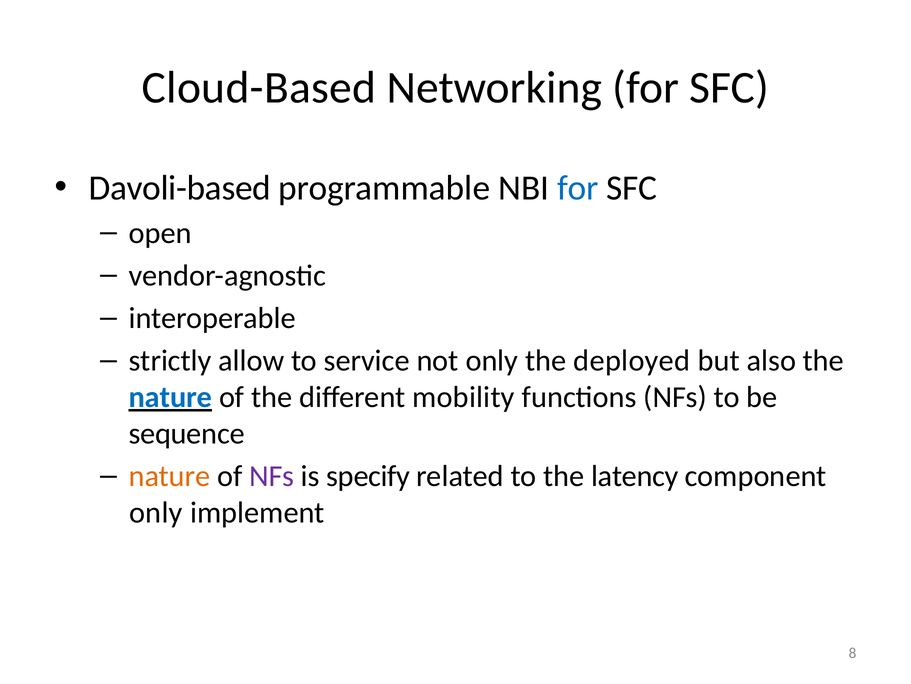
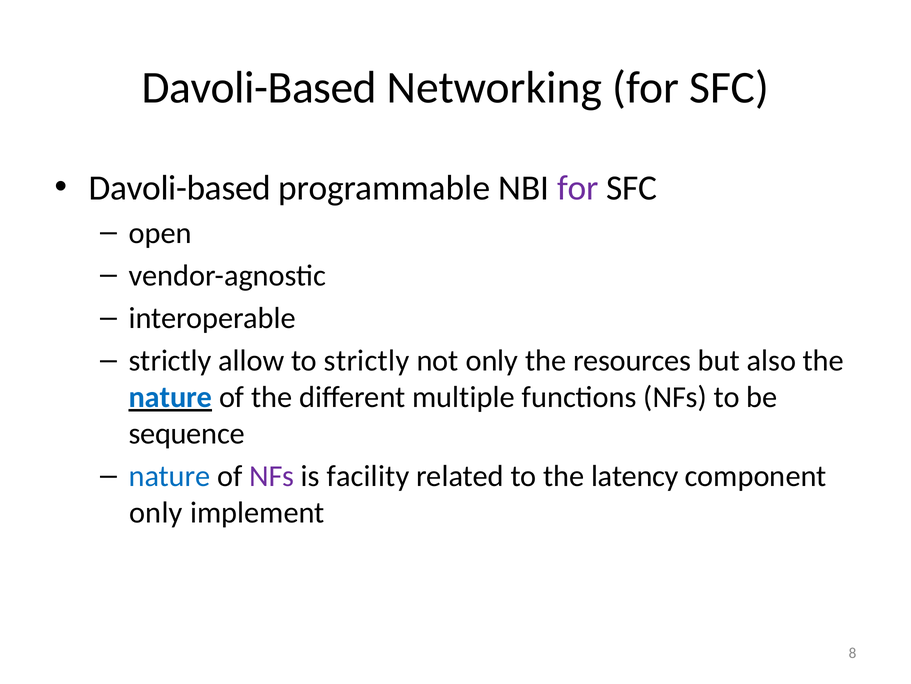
Cloud-Based: Cloud-Based -> Davoli-Based (259, 87)
for colour: blue -> purple (578, 188)
to service: service -> strictly (367, 360)
deployed: deployed -> resources (632, 360)
mobility: mobility -> multiple (463, 397)
nature colour: orange -> blue (170, 476)
specify: specify -> facility (368, 476)
